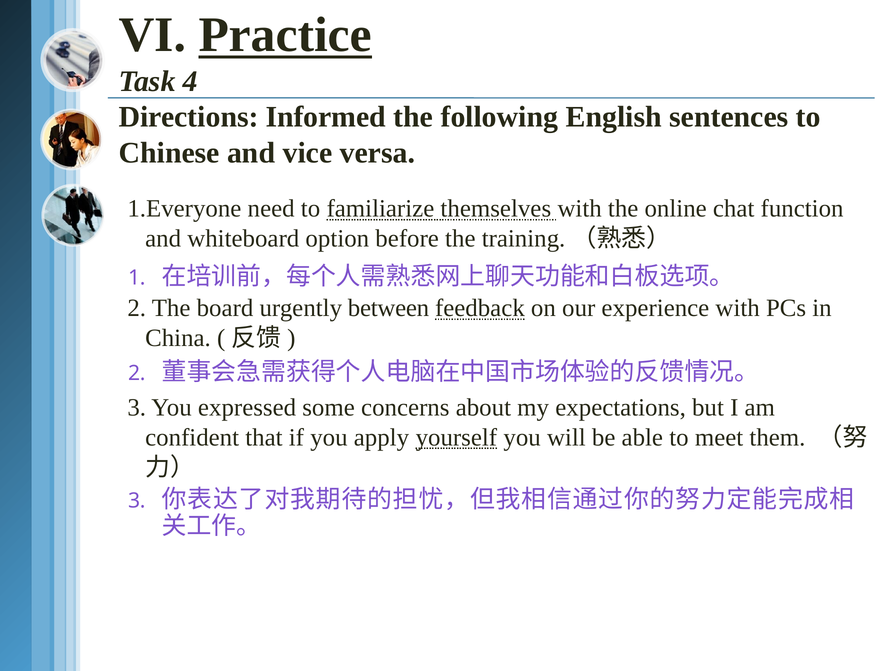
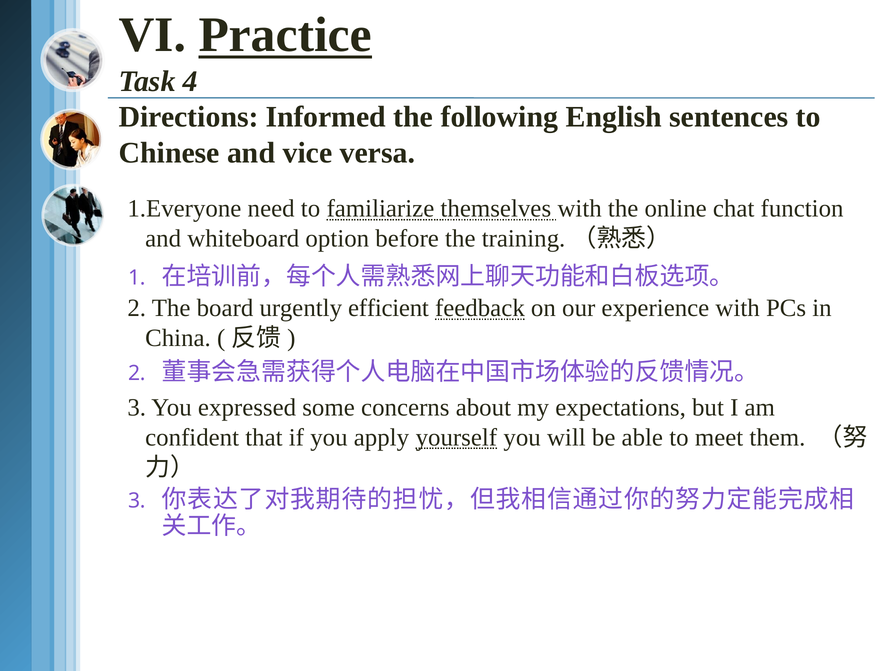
between: between -> efficient (388, 308)
